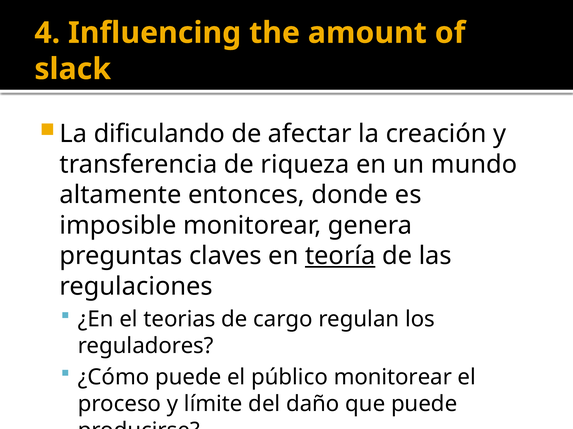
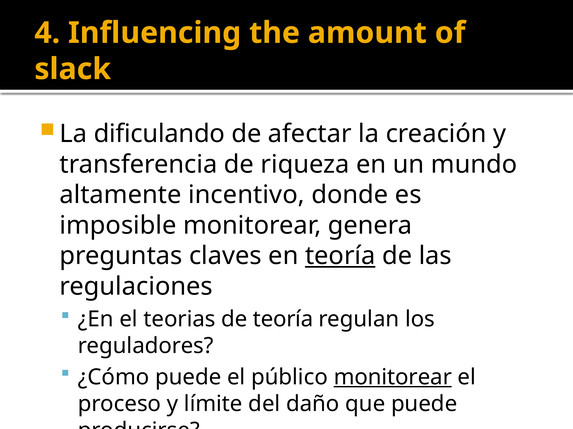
entonces: entonces -> incentivo (246, 195)
de cargo: cargo -> teoría (283, 320)
monitorear underline: none -> present (393, 378)
